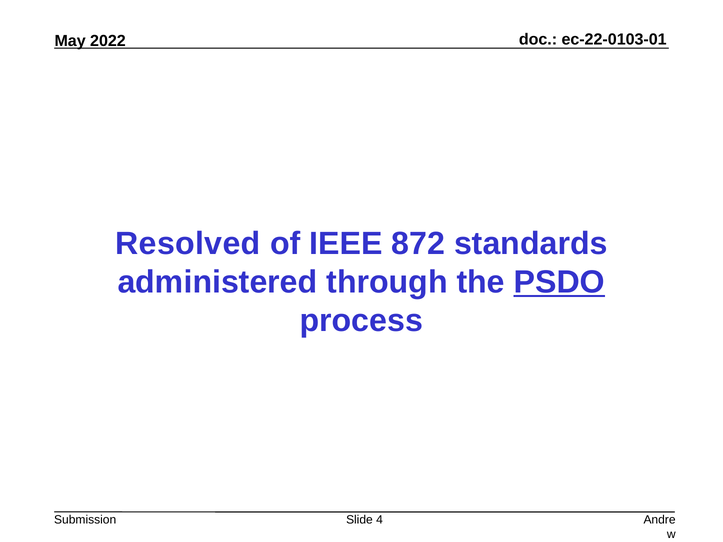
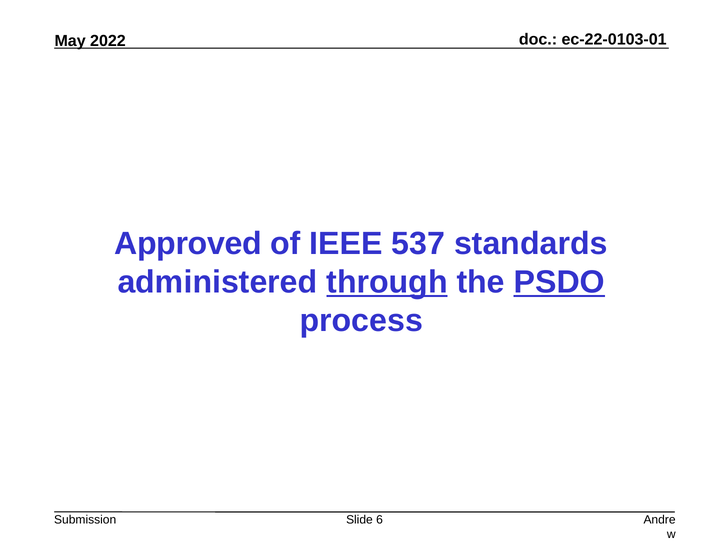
Resolved: Resolved -> Approved (188, 244)
872: 872 -> 537 (418, 244)
through underline: none -> present (387, 282)
4: 4 -> 6 (380, 520)
